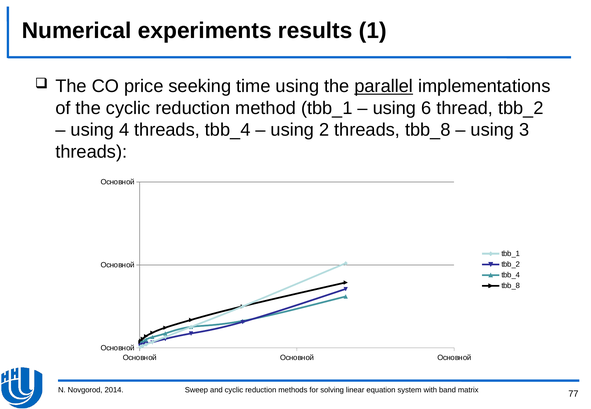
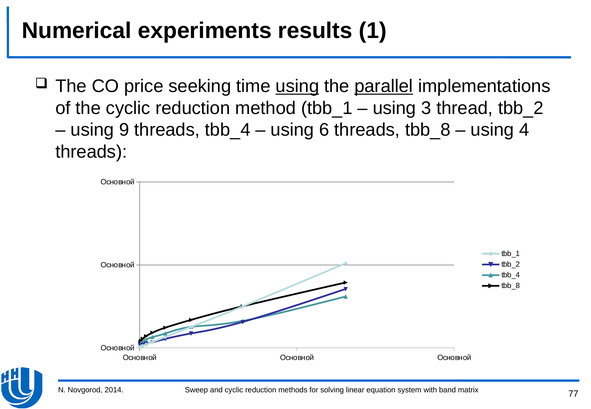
using underline: none -> present (297, 86)
6: 6 -> 3 (426, 108)
4: 4 -> 9 (124, 130)
2: 2 -> 6 (324, 130)
3: 3 -> 4 (524, 130)
